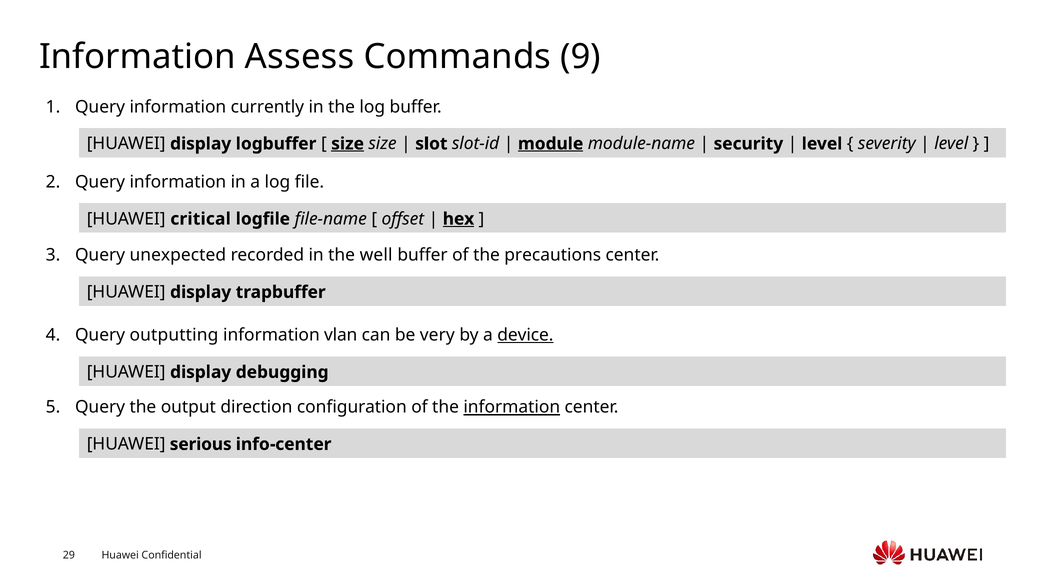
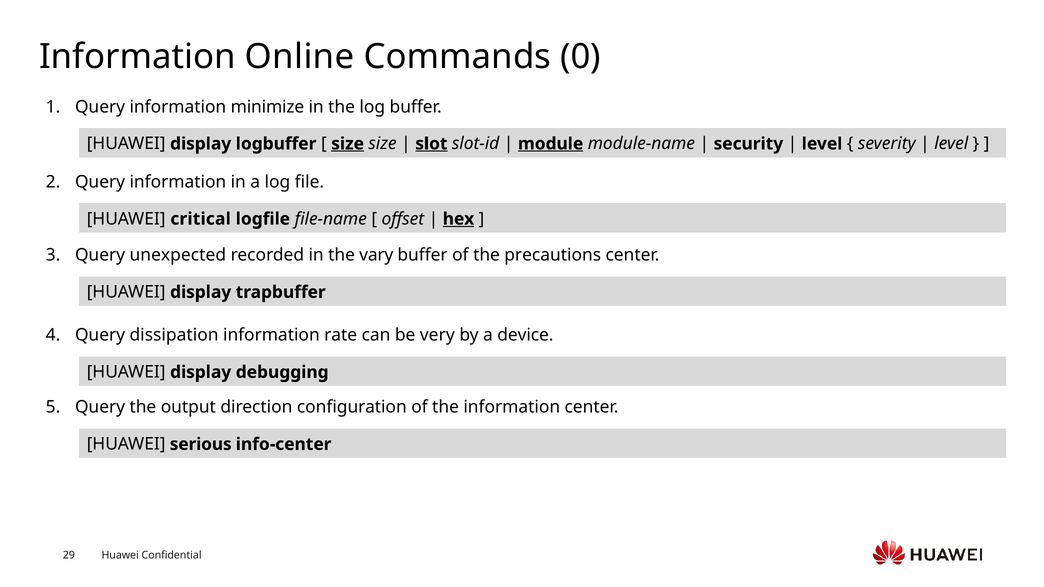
Assess: Assess -> Online (300, 57)
9: 9 -> 0 (581, 57)
currently: currently -> minimize (267, 107)
slot underline: none -> present (431, 144)
well: well -> vary (376, 255)
outputting: outputting -> dissipation (174, 335)
vlan: vlan -> rate (341, 335)
device underline: present -> none (525, 335)
information underline: present -> none (512, 407)
